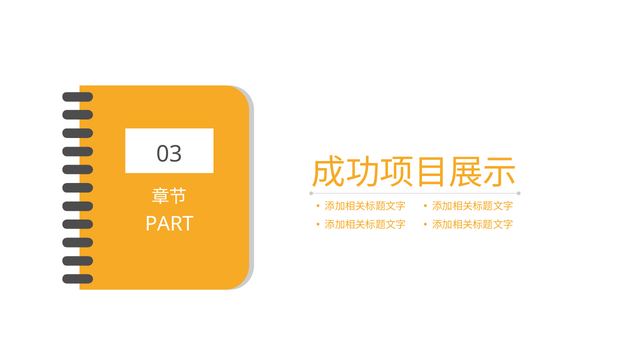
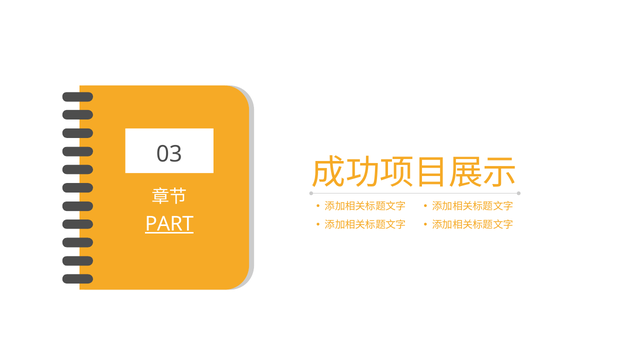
PART underline: none -> present (169, 224)
